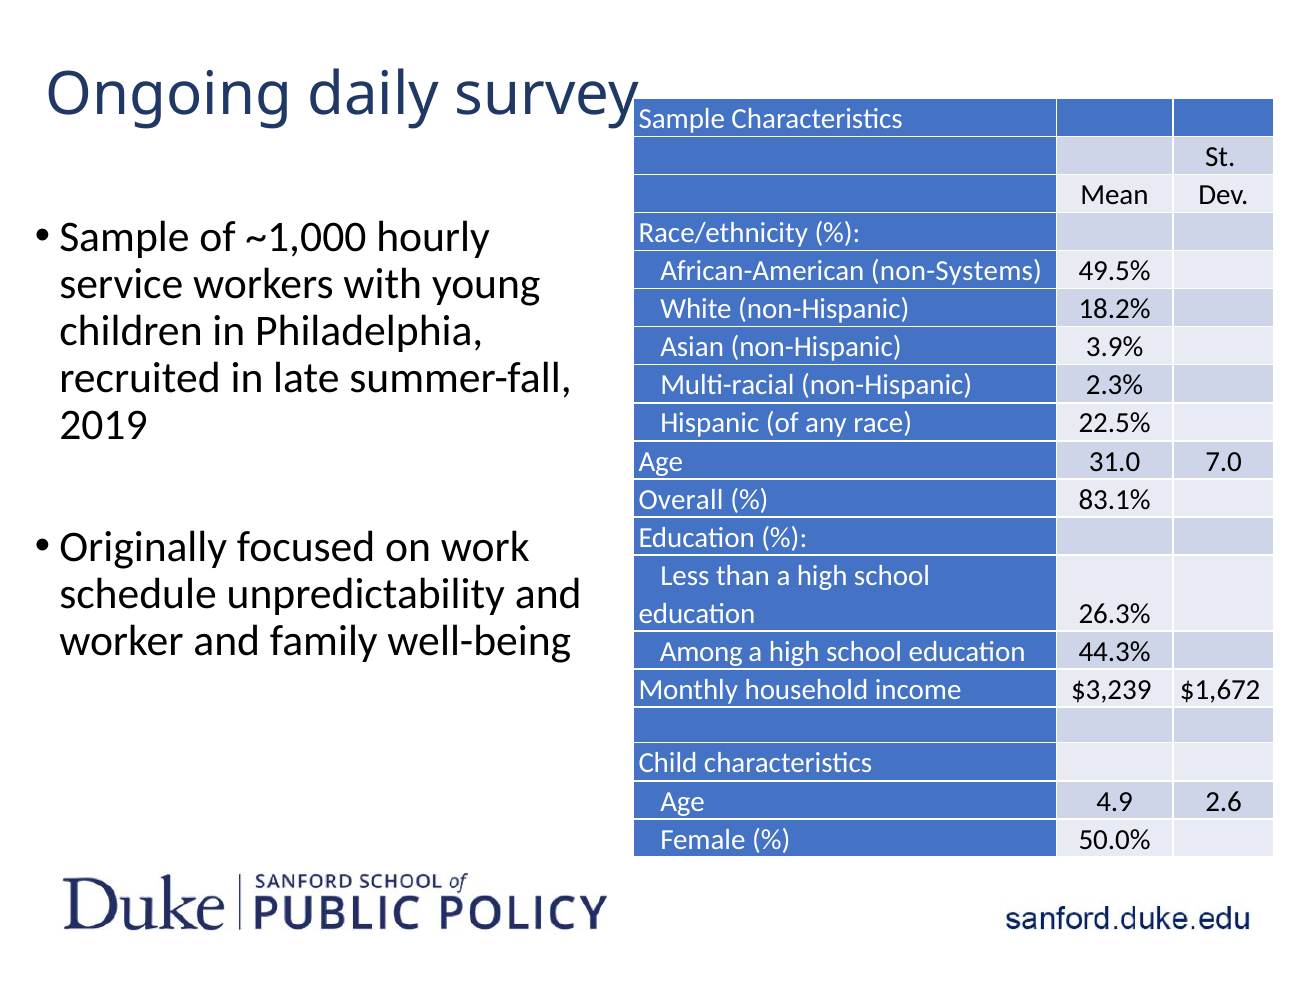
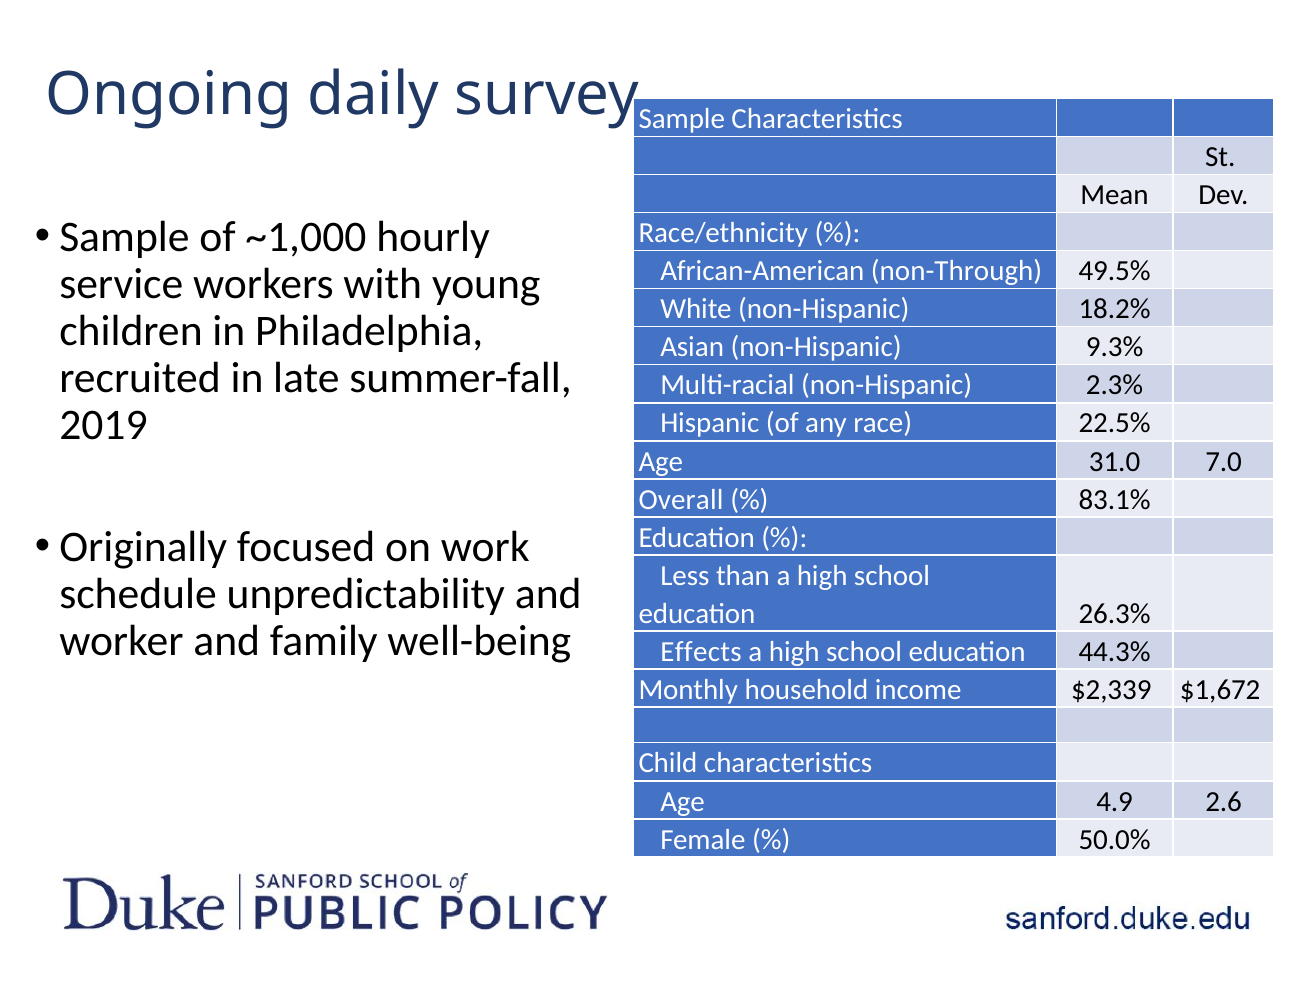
non-Systems: non-Systems -> non-Through (957, 271)
3.9%: 3.9% -> 9.3% (1115, 347)
Among: Among -> Effects (701, 652)
$3,239: $3,239 -> $2,339 (1111, 690)
